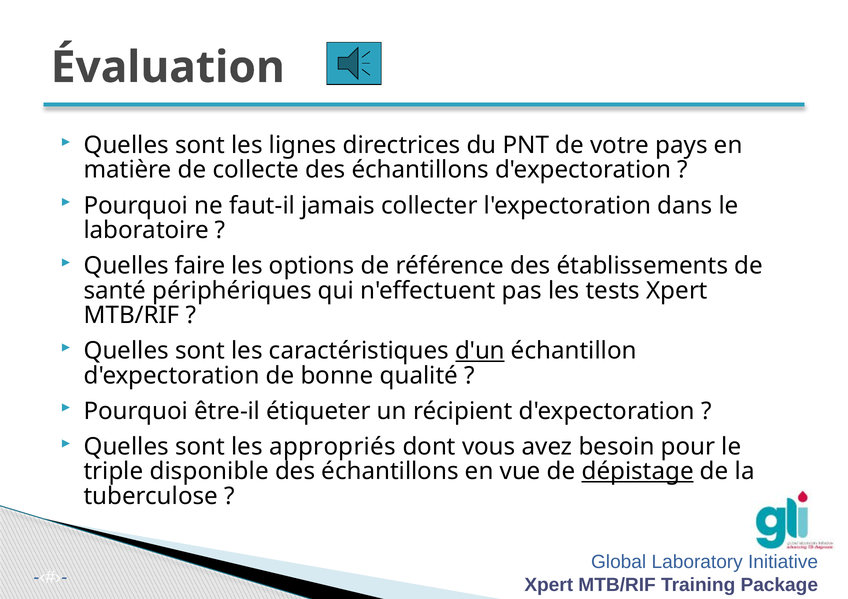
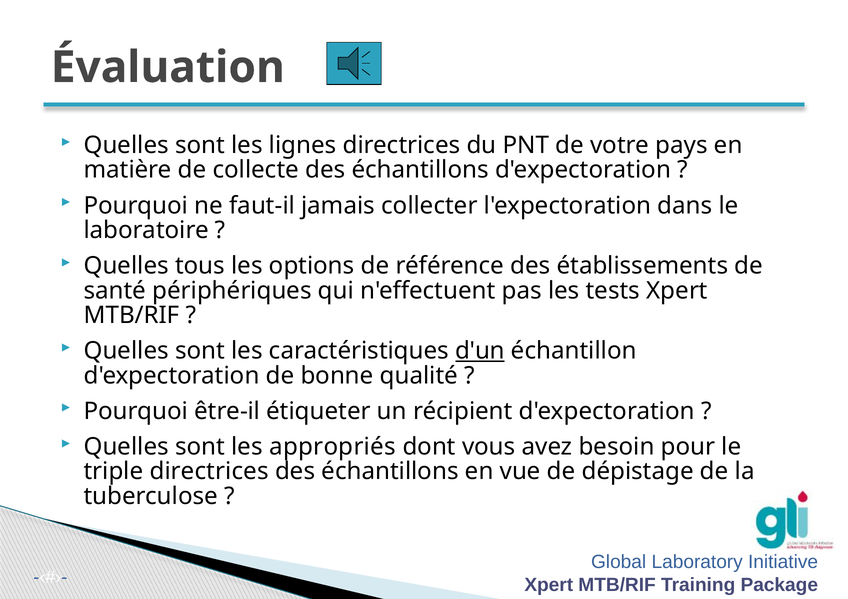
faire: faire -> tous (200, 266)
triple disponible: disponible -> directrices (209, 471)
dépistage underline: present -> none (638, 471)
